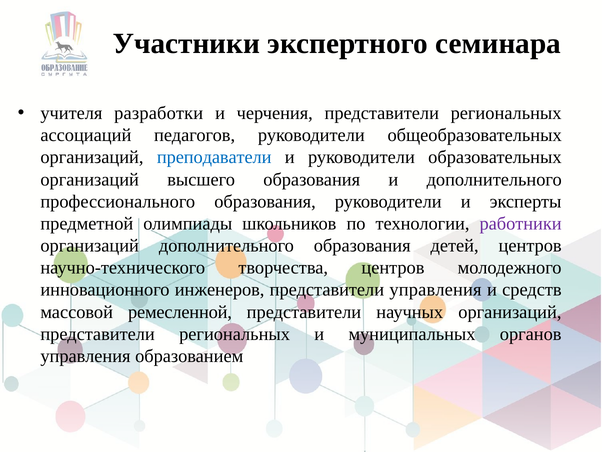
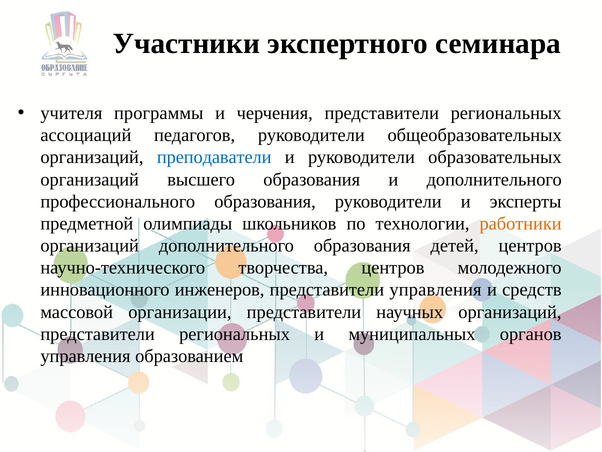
разработки: разработки -> программы (159, 113)
работники colour: purple -> orange (521, 223)
ремесленной: ремесленной -> организации (180, 312)
